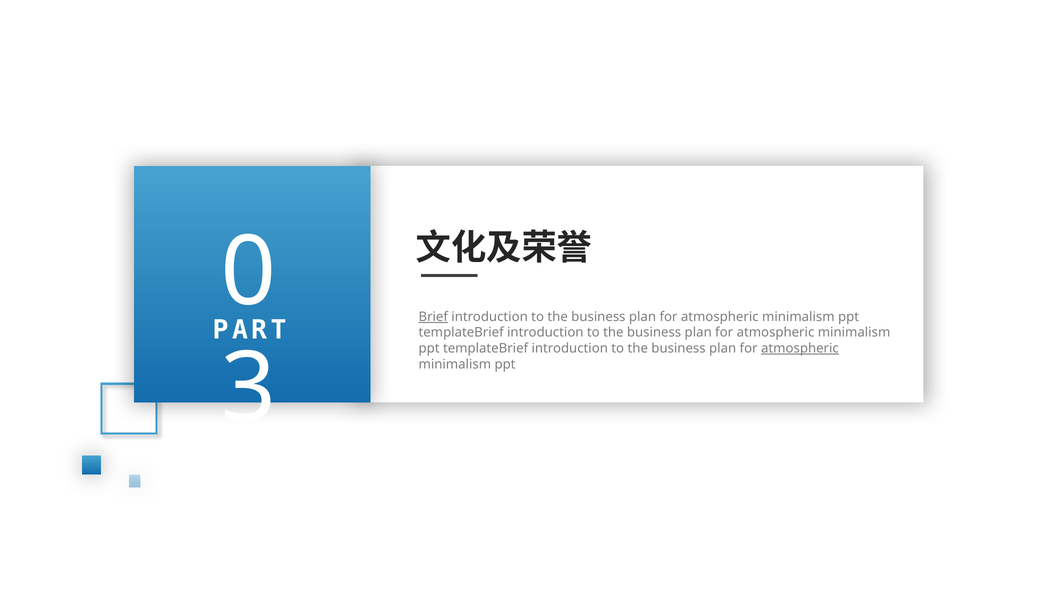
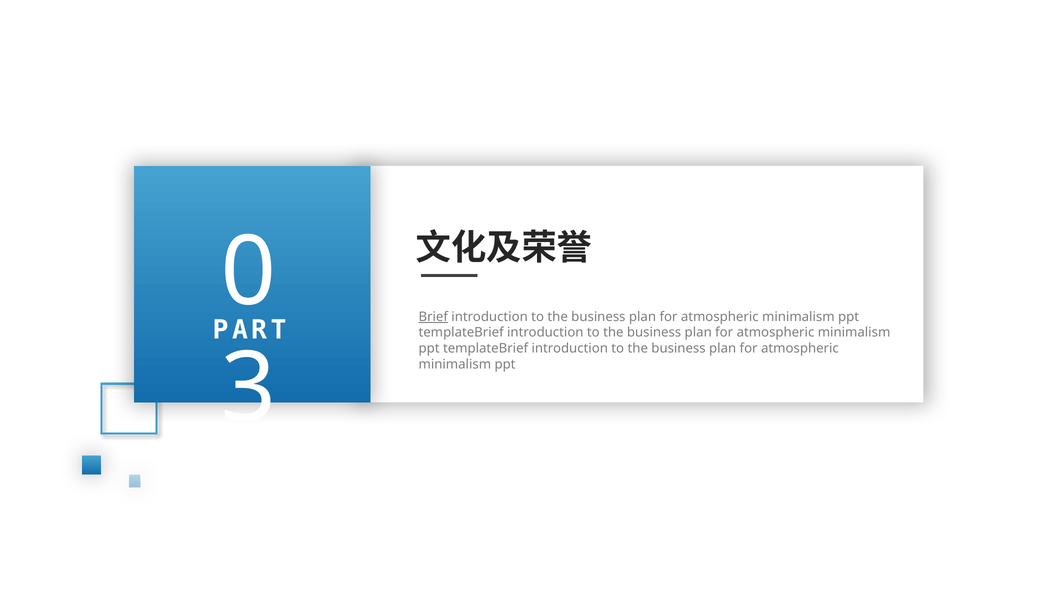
atmospheric underline: present -> none (800, 349)
